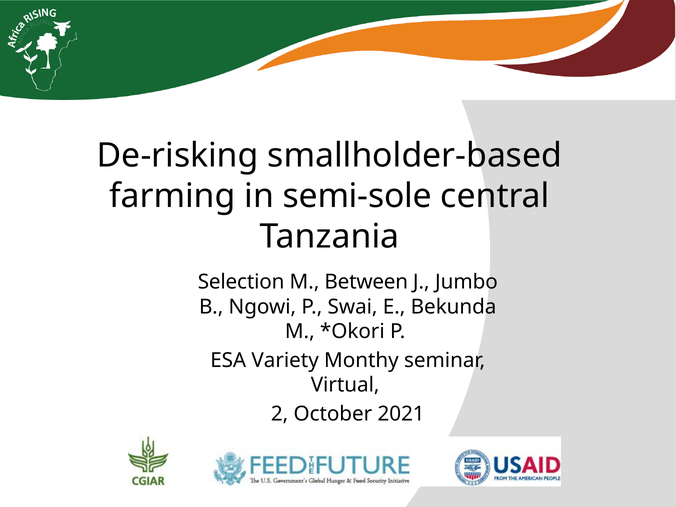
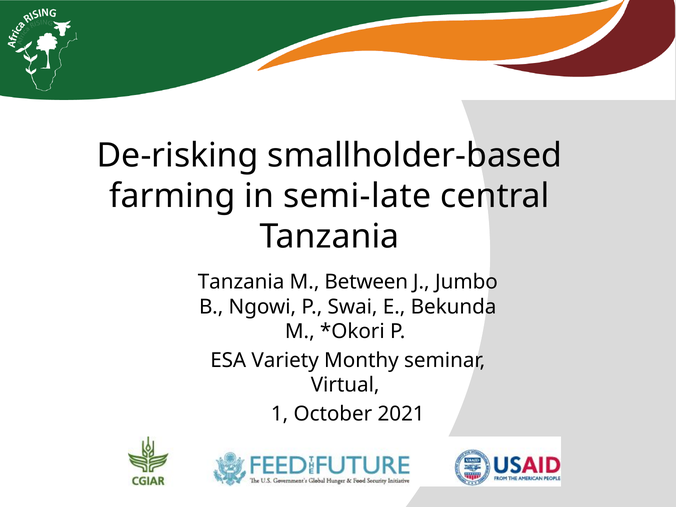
semi-sole: semi-sole -> semi-late (357, 196)
Selection: Selection -> Tanzania (241, 282)
2: 2 -> 1 (280, 414)
